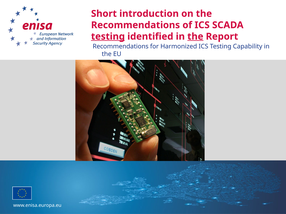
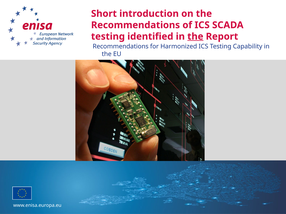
testing underline: present -> none (108, 37)
